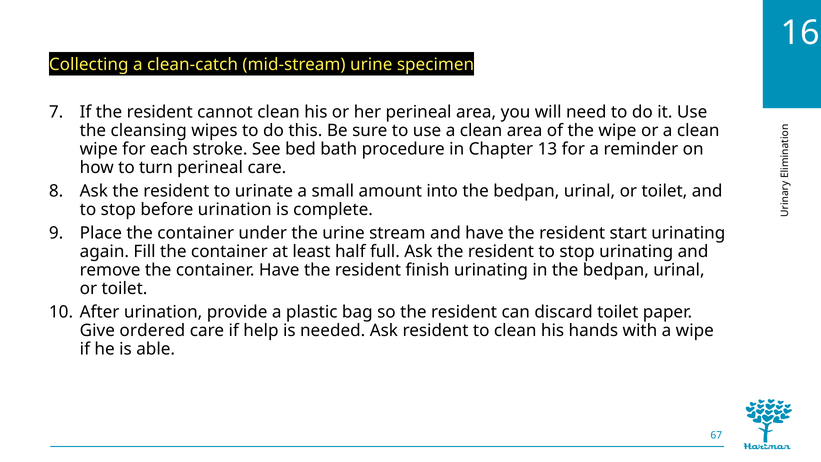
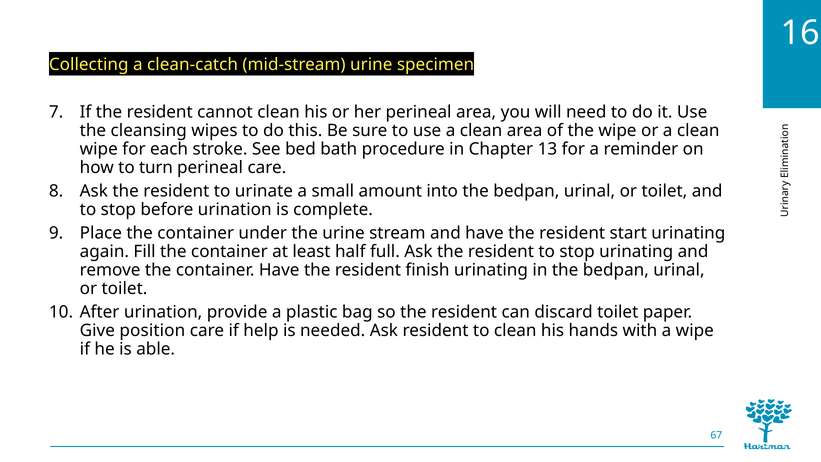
ordered: ordered -> position (152, 331)
